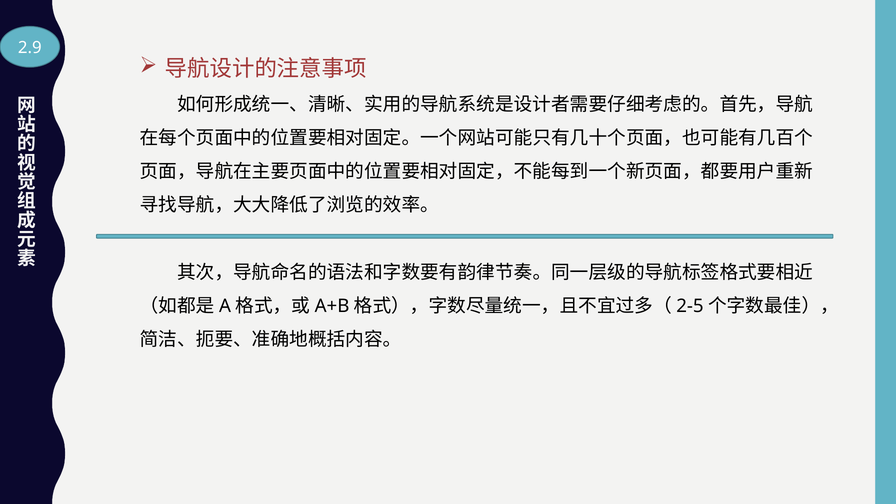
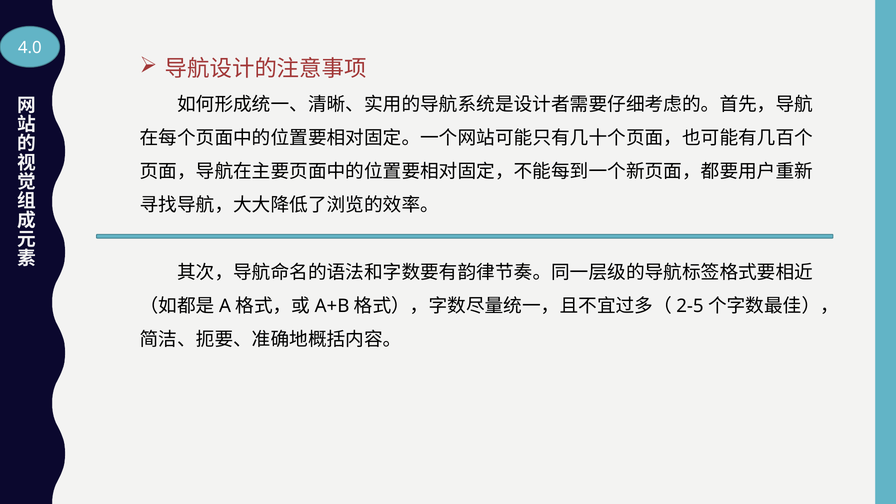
2.9: 2.9 -> 4.0 (30, 48)
